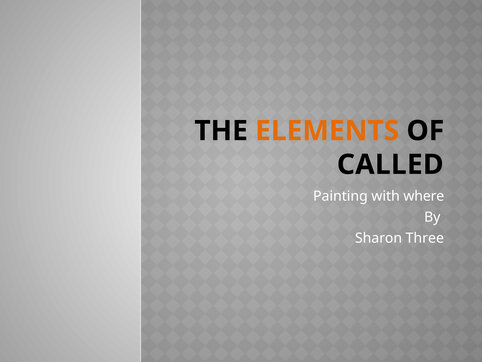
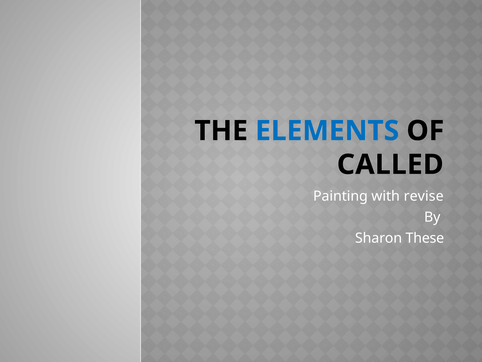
ELEMENTS colour: orange -> blue (327, 131)
where: where -> revise (424, 196)
Three: Three -> These (425, 238)
